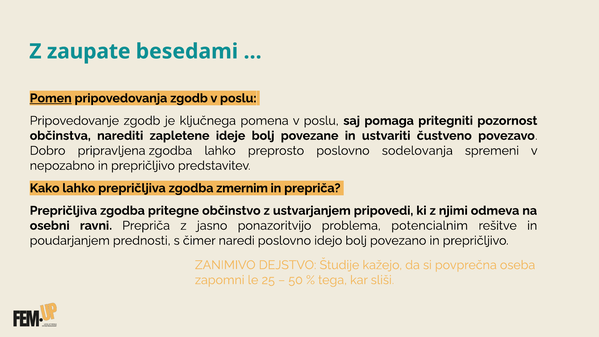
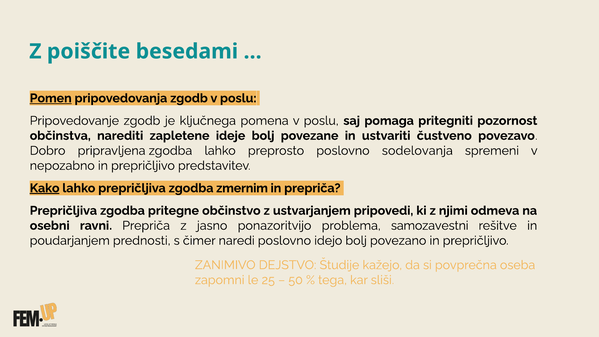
zaupate: zaupate -> poiščite (89, 51)
Kako underline: none -> present (45, 188)
potencialnim: potencialnim -> samozavestni (430, 226)
